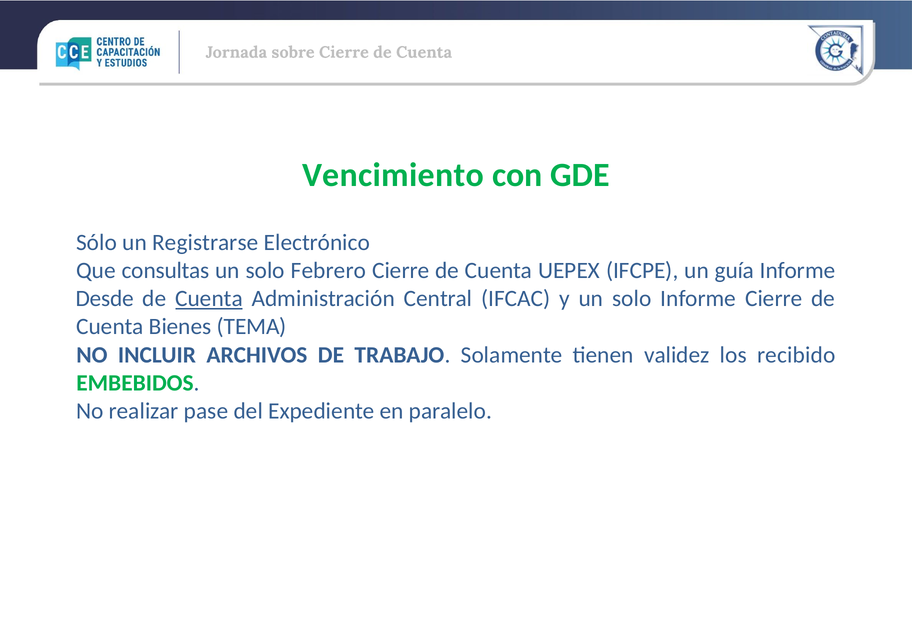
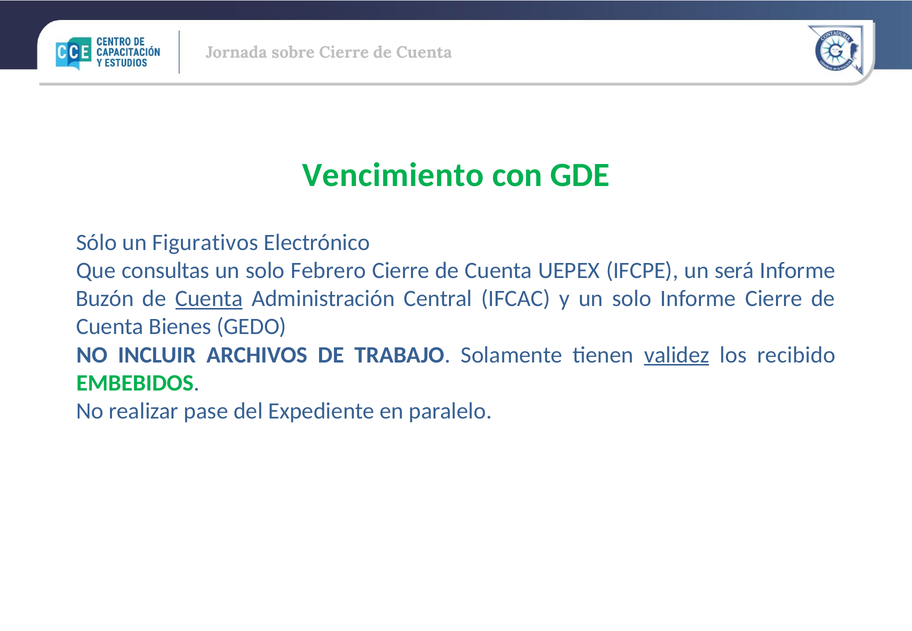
Registrarse: Registrarse -> Figurativos (205, 243)
guía: guía -> será (734, 271)
Desde: Desde -> Buzón (105, 299)
TEMA: TEMA -> GEDO (252, 327)
validez underline: none -> present (677, 355)
